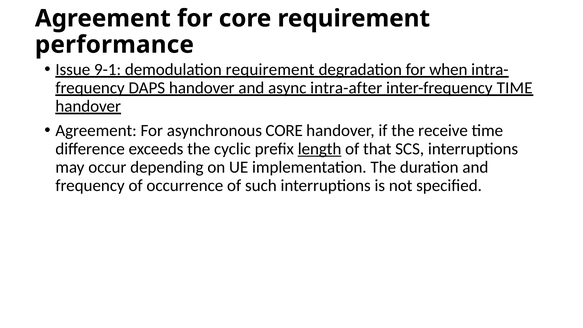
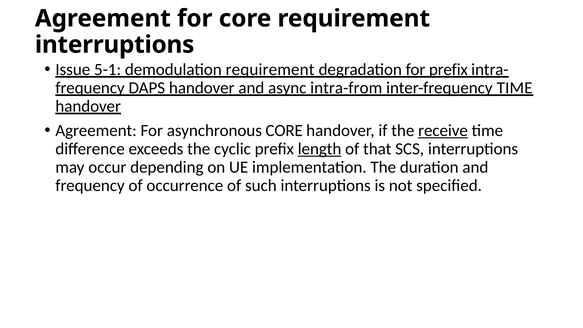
performance: performance -> interruptions (115, 45)
9-1: 9-1 -> 5-1 (108, 70)
for when: when -> prefix (448, 70)
intra-after: intra-after -> intra-from (346, 88)
receive underline: none -> present (443, 131)
